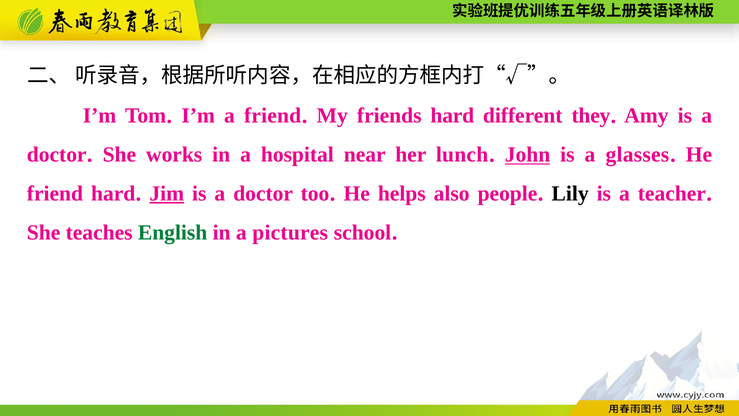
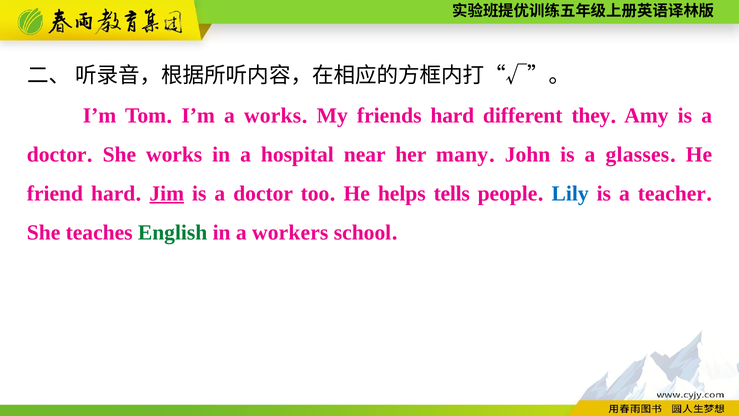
a friend: friend -> works (273, 116)
lunch: lunch -> many (462, 155)
John underline: present -> none (528, 155)
also: also -> tells (452, 193)
Lily colour: black -> blue (570, 193)
pictures: pictures -> workers (290, 232)
